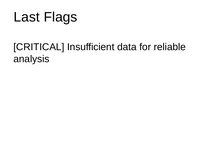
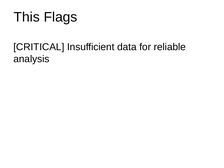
Last: Last -> This (27, 17)
